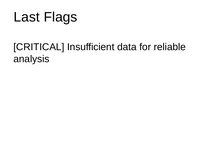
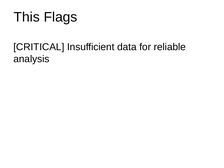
Last: Last -> This (27, 17)
